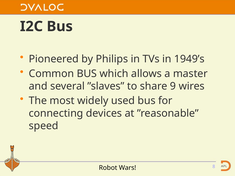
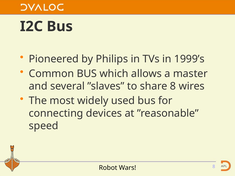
1949’s: 1949’s -> 1999’s (189, 59)
share 9: 9 -> 8 (173, 86)
